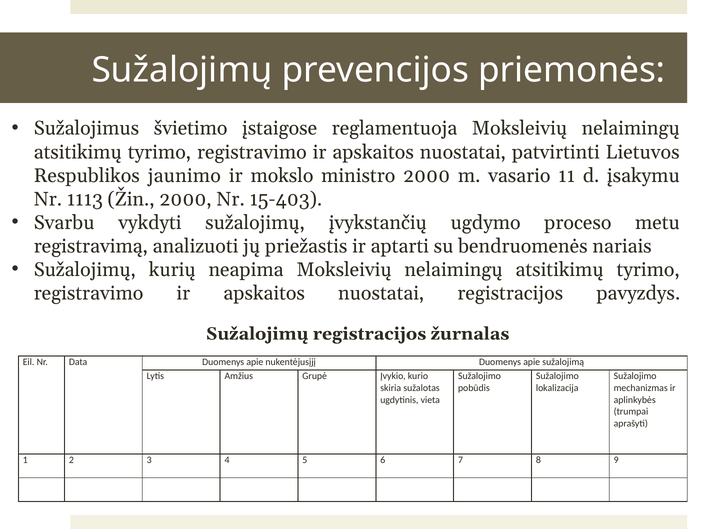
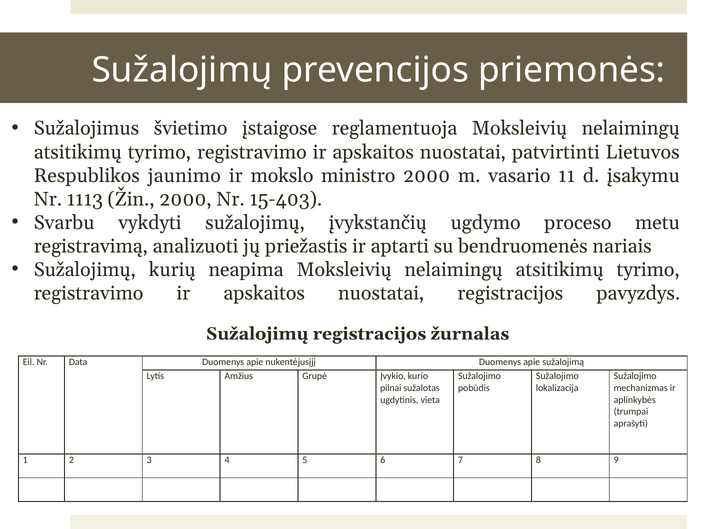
skiria: skiria -> pilnai (391, 388)
